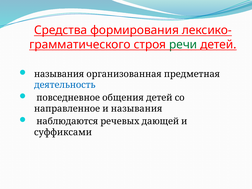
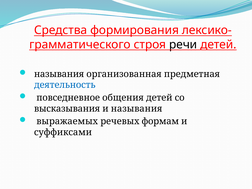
речи colour: green -> black (183, 45)
направленное: направленное -> высказывания (67, 109)
наблюдаются: наблюдаются -> выражаемых (67, 121)
дающей: дающей -> формам (160, 121)
